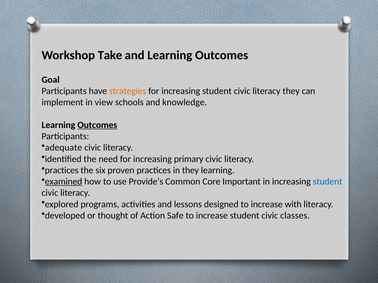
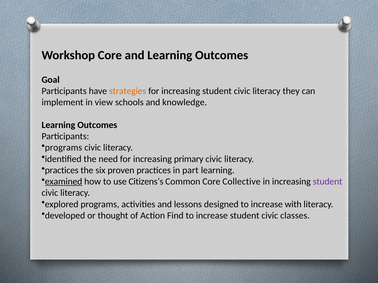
Workshop Take: Take -> Core (110, 55)
Outcomes underline: present -> none (97, 125)
adequate: adequate -> programs (64, 148)
in they: they -> part (190, 171)
Provide’s: Provide’s -> Citizens’s (146, 182)
Important: Important -> Collective (241, 182)
student colour: blue -> purple (328, 182)
Safe: Safe -> Find (175, 216)
